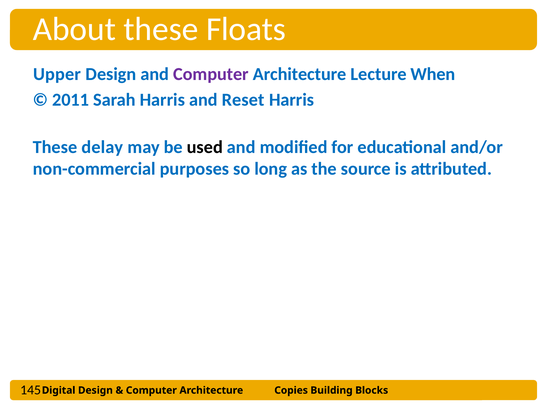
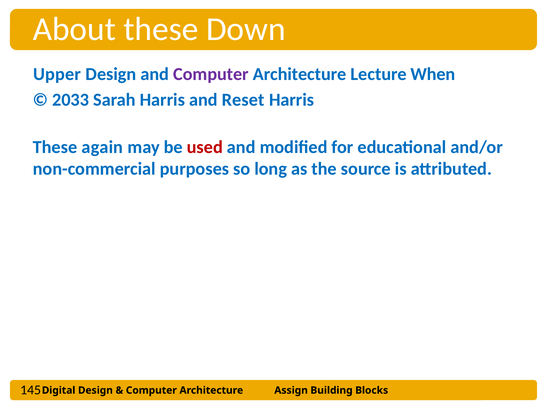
Floats: Floats -> Down (246, 29)
2011: 2011 -> 2033 (71, 100)
delay: delay -> again (102, 147)
used colour: black -> red (205, 147)
Copies: Copies -> Assign (291, 391)
